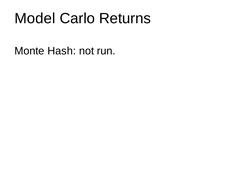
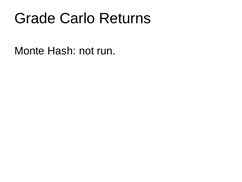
Model: Model -> Grade (35, 18)
